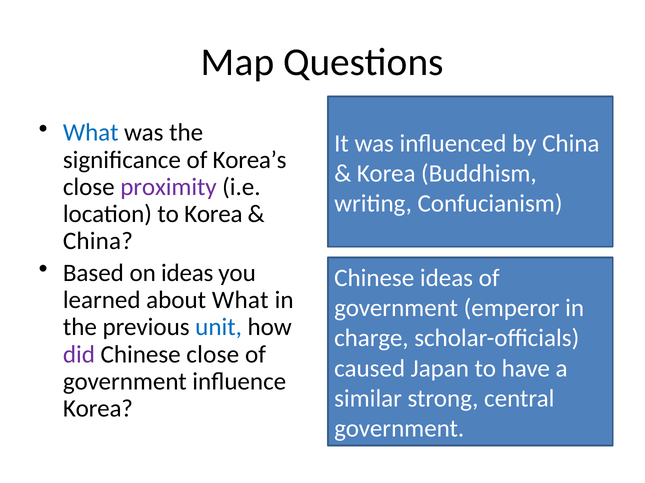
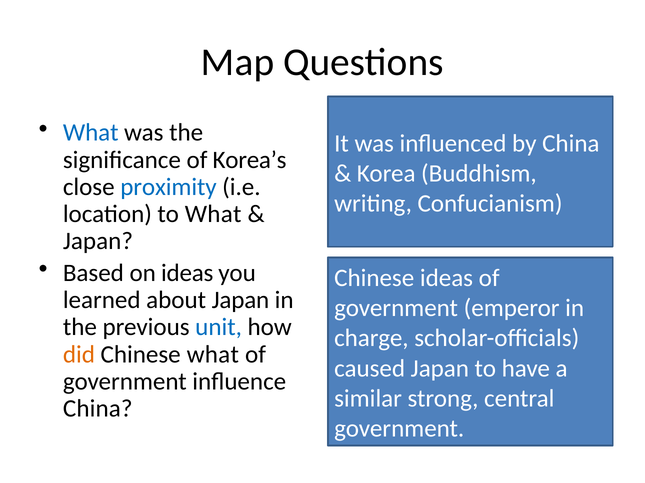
proximity colour: purple -> blue (168, 187)
to Korea: Korea -> What (213, 214)
China: China -> Japan (98, 241)
about What: What -> Japan (240, 301)
did colour: purple -> orange (79, 355)
Chinese close: close -> what (213, 355)
Korea: Korea -> China (98, 409)
